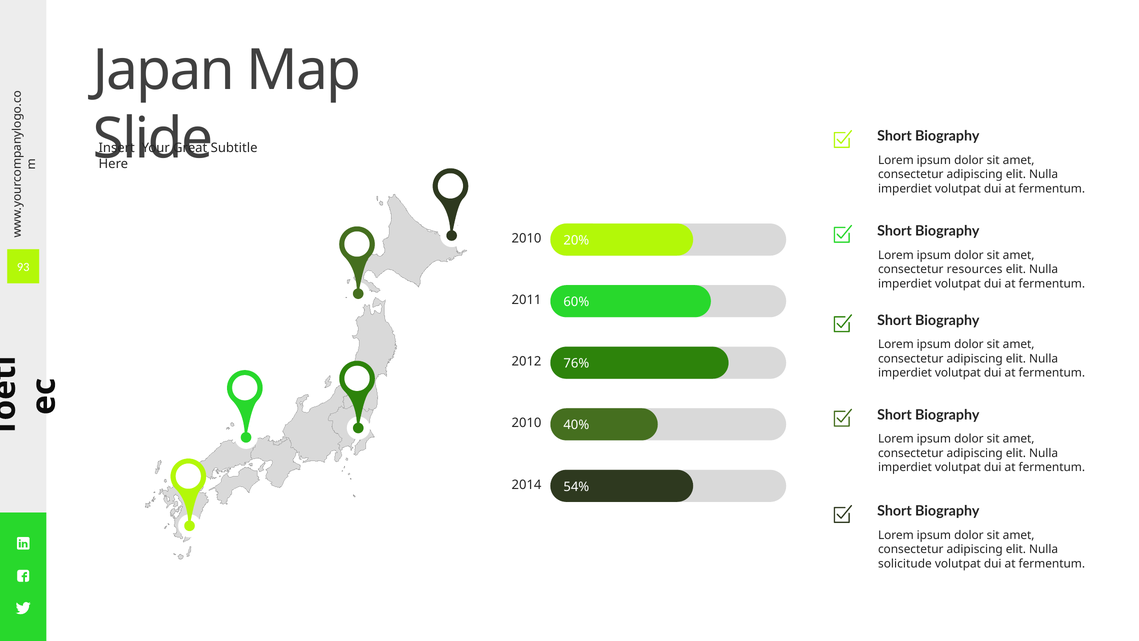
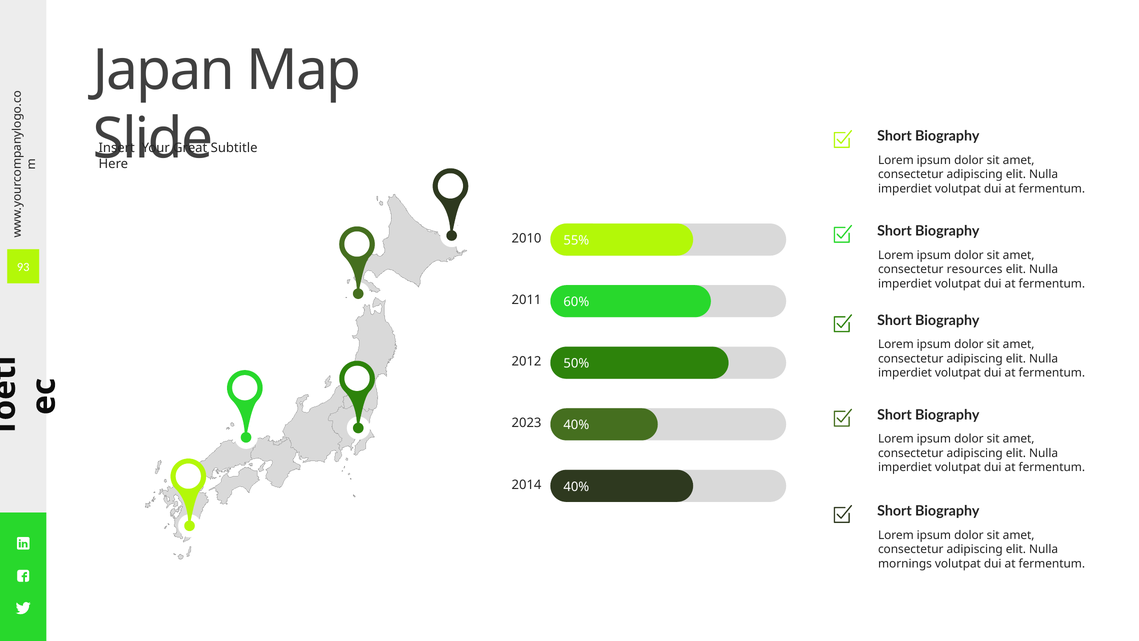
20%: 20% -> 55% (576, 240)
76%: 76% -> 50% (576, 363)
2010: 2010 -> 2023 (527, 423)
54%: 54% -> 40% (576, 487)
solicitude: solicitude -> mornings (905, 563)
